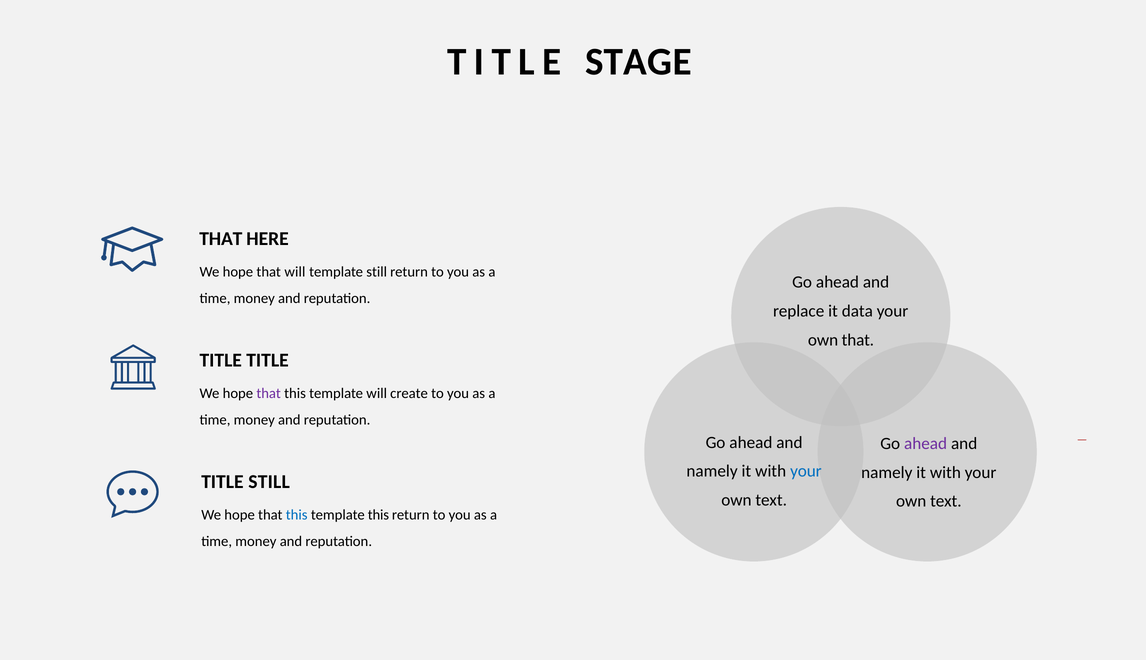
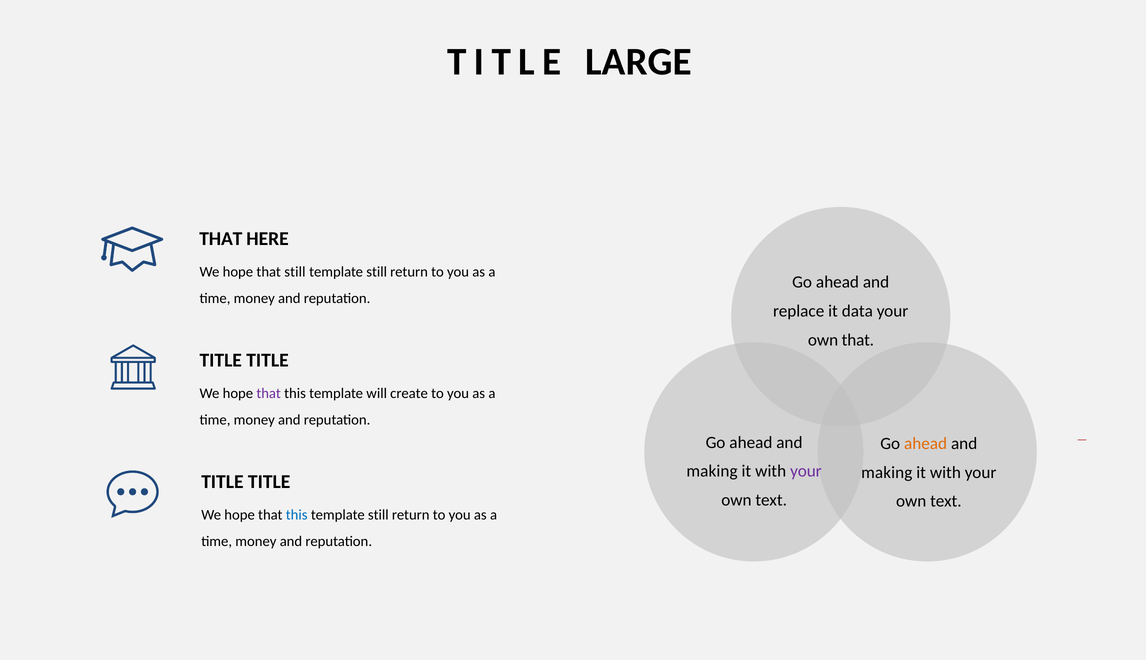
STAGE: STAGE -> LARGE (638, 62)
that will: will -> still (295, 272)
ahead colour: purple -> orange (926, 443)
namely: namely -> making (712, 471)
your colour: blue -> purple (806, 471)
namely: namely -> making (887, 472)
STILL: STILL -> TITLE (269, 482)
this: this -> still (378, 515)
